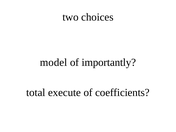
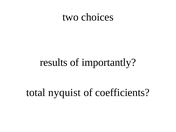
model: model -> results (54, 62)
execute: execute -> nyquist (64, 92)
